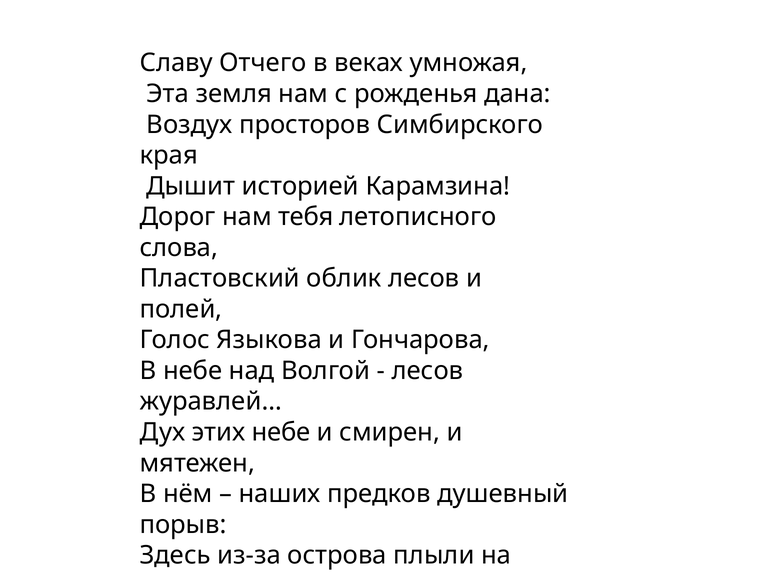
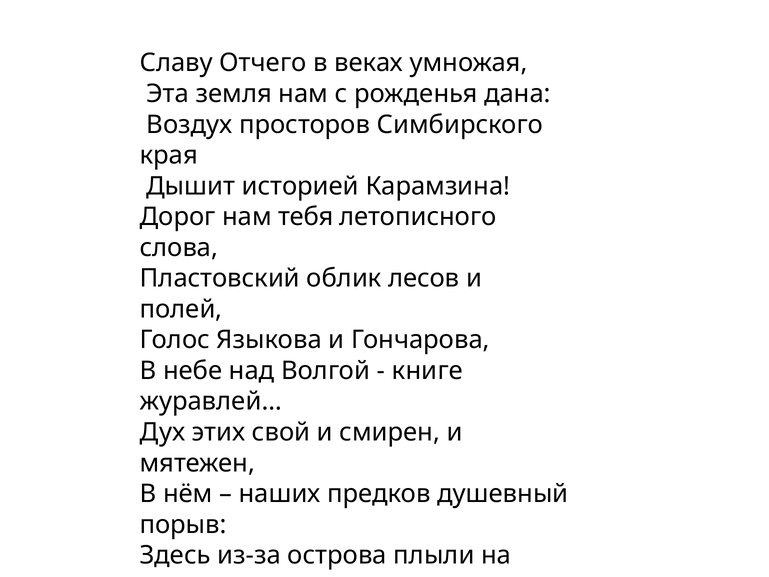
лесов: лесов -> книге (427, 371)
этих небе: небе -> свой (281, 432)
